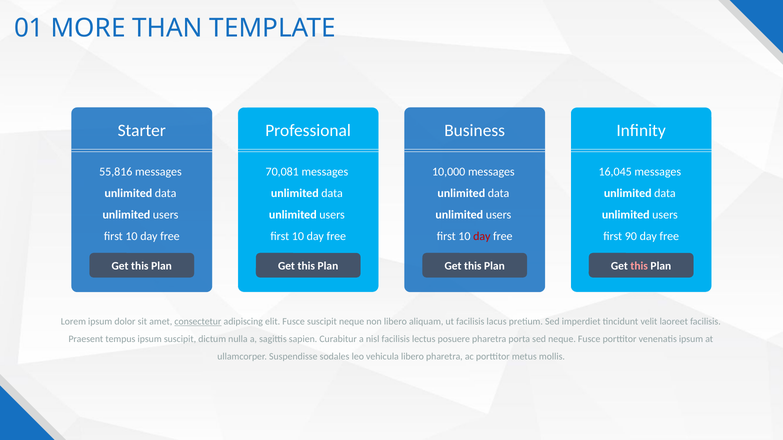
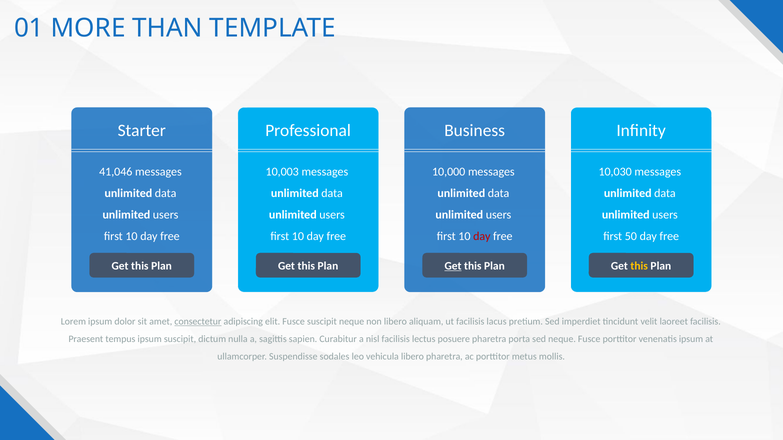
55,816: 55,816 -> 41,046 (116, 172)
70,081: 70,081 -> 10,003 (282, 172)
16,045: 16,045 -> 10,030 (615, 172)
90: 90 -> 50 (631, 237)
Get underline: none -> present (453, 266)
this colour: pink -> yellow (639, 266)
